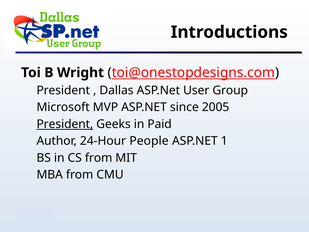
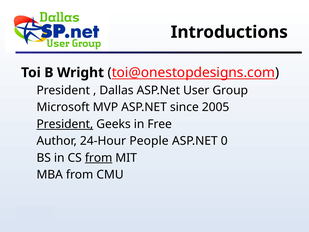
Paid: Paid -> Free (160, 124)
1: 1 -> 0 (224, 141)
from underline: none -> present (99, 158)
